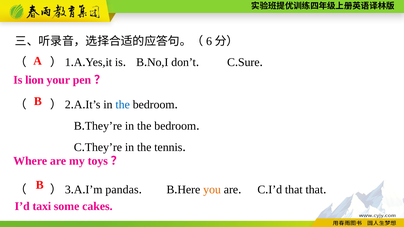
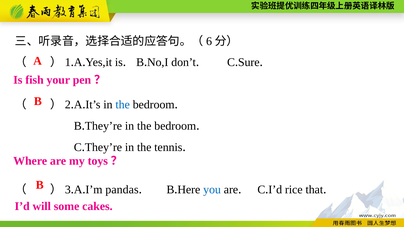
lion: lion -> fish (35, 80)
you colour: orange -> blue (212, 190)
I’d that: that -> rice (294, 190)
taxi: taxi -> will (42, 207)
